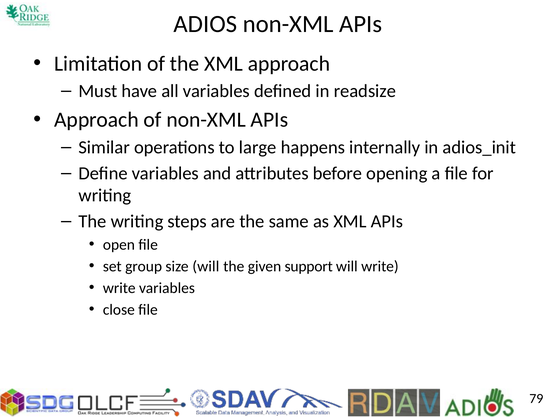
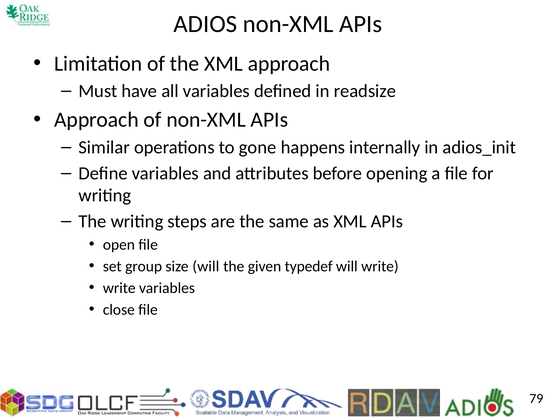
large: large -> gone (258, 147)
support: support -> typedef (309, 266)
